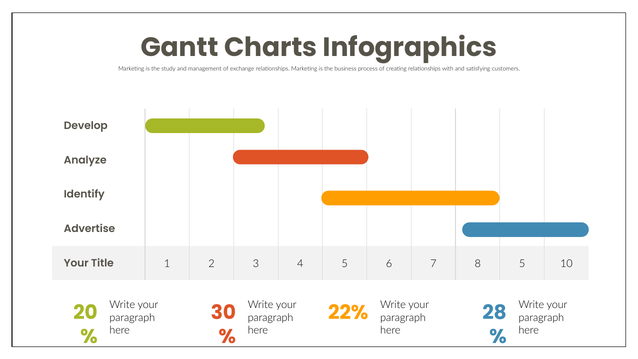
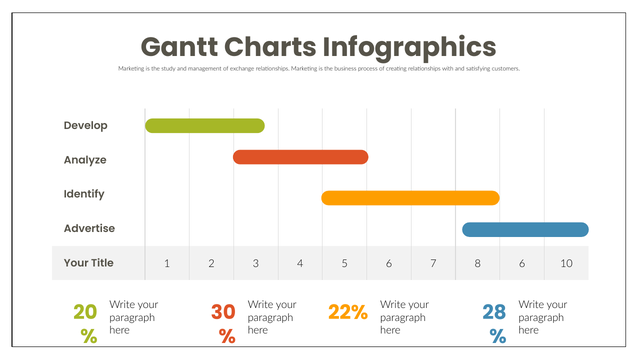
8 5: 5 -> 6 (522, 263)
